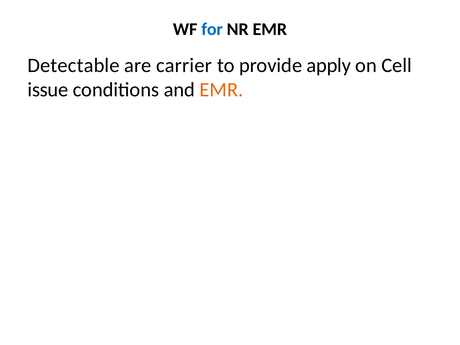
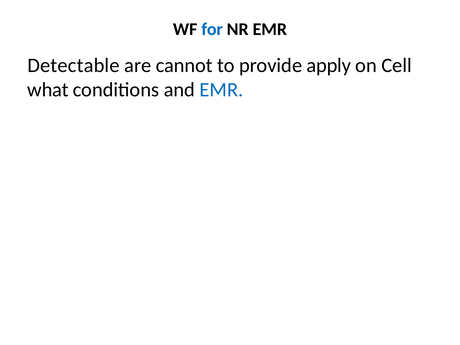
carrier: carrier -> cannot (184, 65)
issue: issue -> what (48, 90)
EMR colour: orange -> blue (222, 90)
